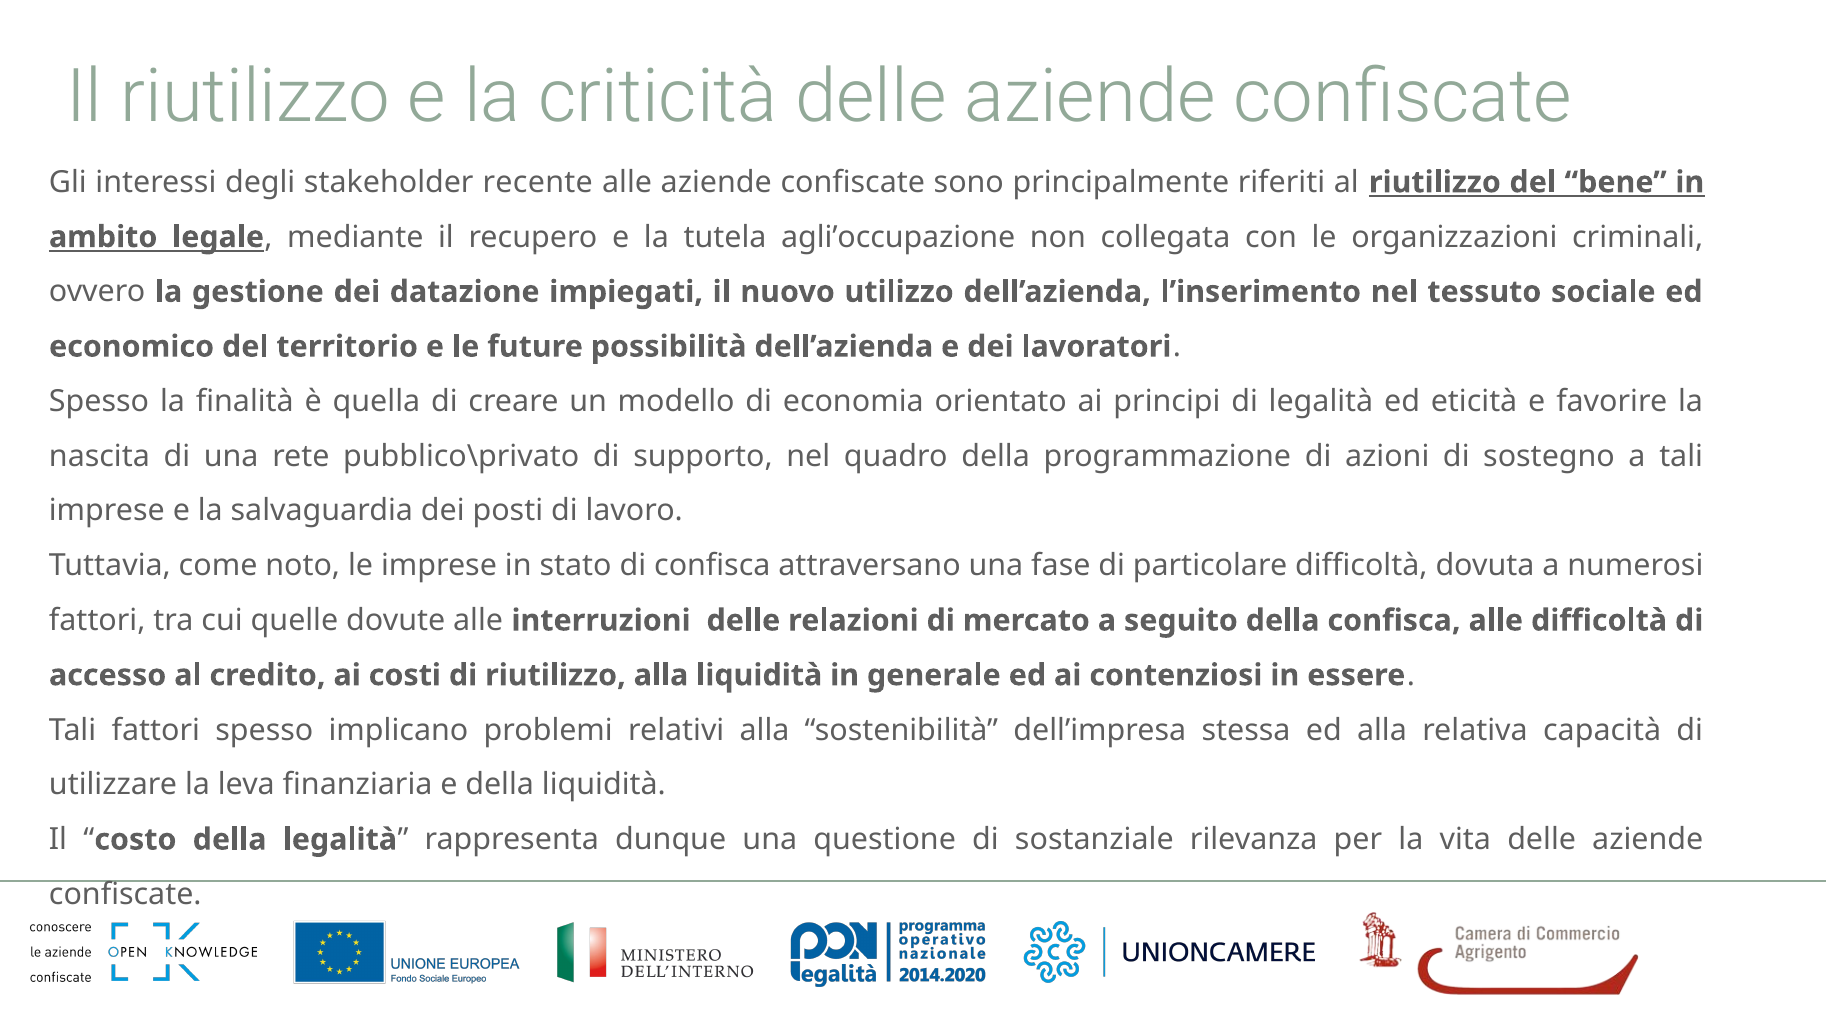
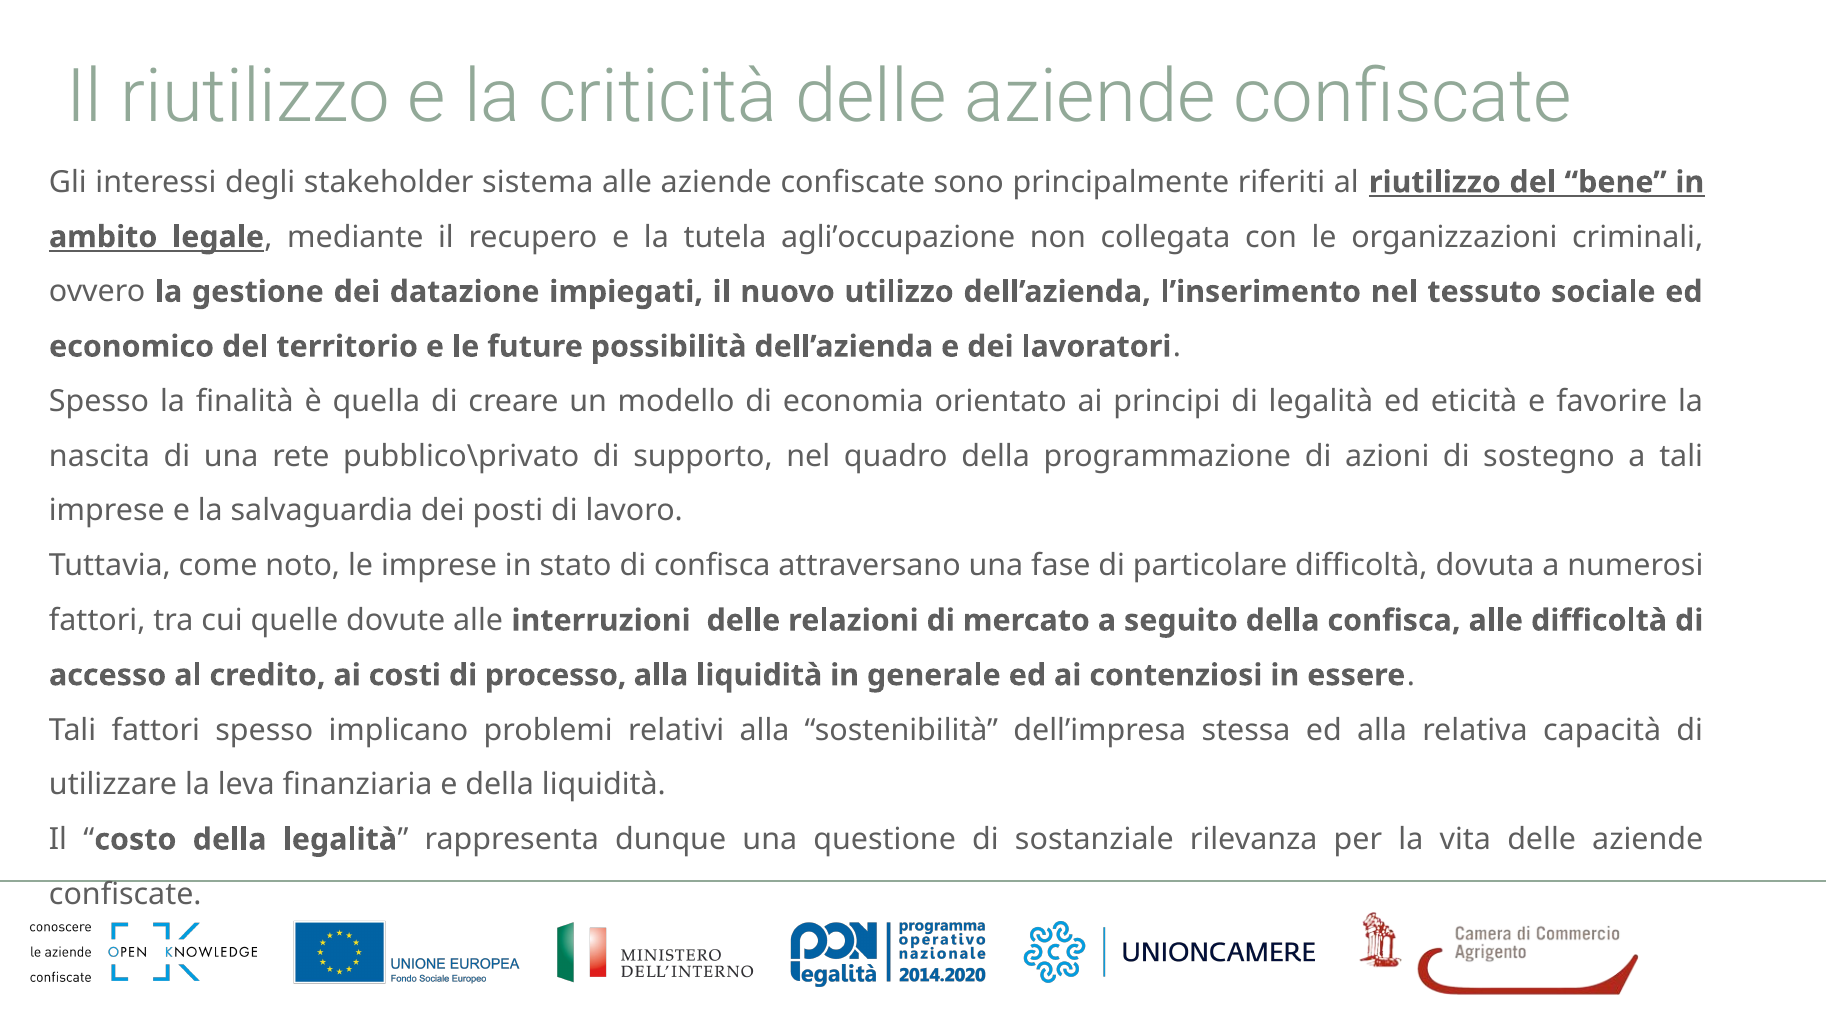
recente: recente -> sistema (538, 182)
di riutilizzo: riutilizzo -> processo (556, 675)
